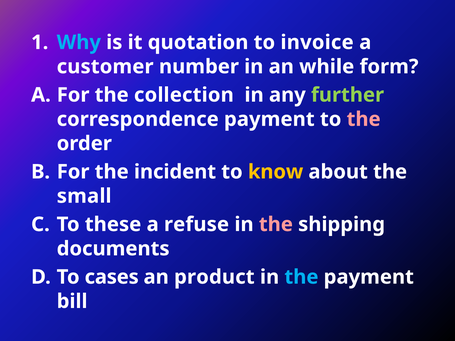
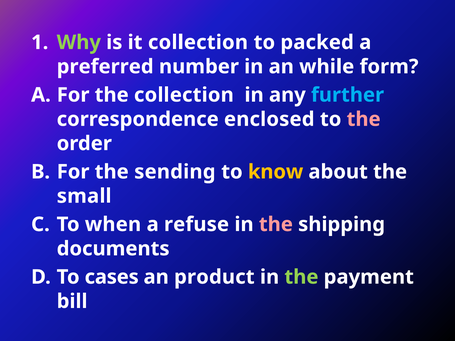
Why colour: light blue -> light green (79, 42)
it quotation: quotation -> collection (198, 42)
invoice: invoice -> packed (317, 42)
customer: customer -> preferred (105, 67)
further colour: light green -> light blue (348, 95)
correspondence payment: payment -> enclosed (269, 119)
incident: incident -> sending (175, 172)
these: these -> when (113, 225)
the colour: light blue -> light green (301, 277)
